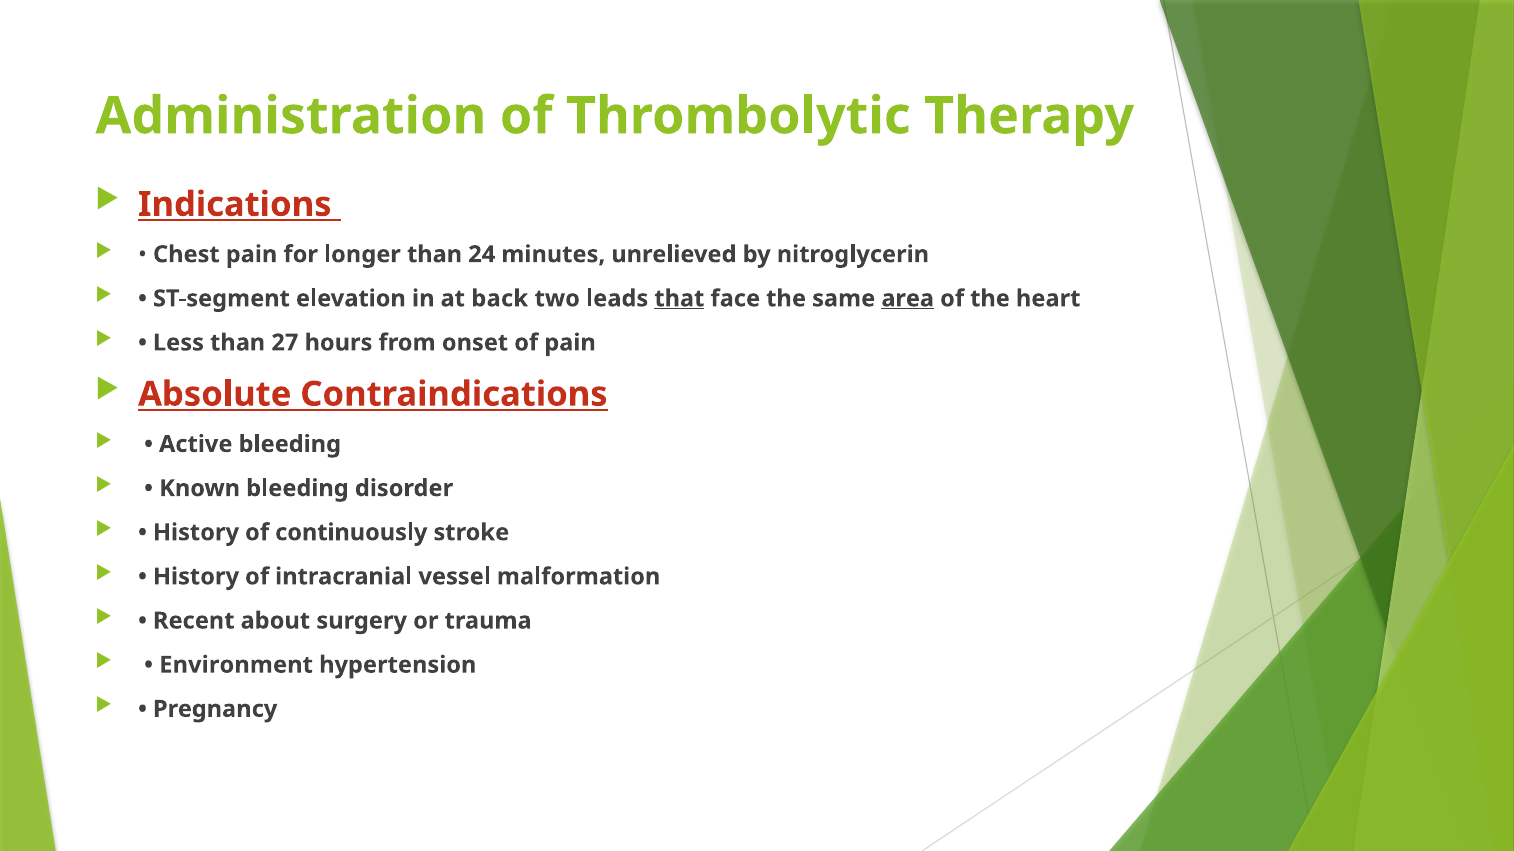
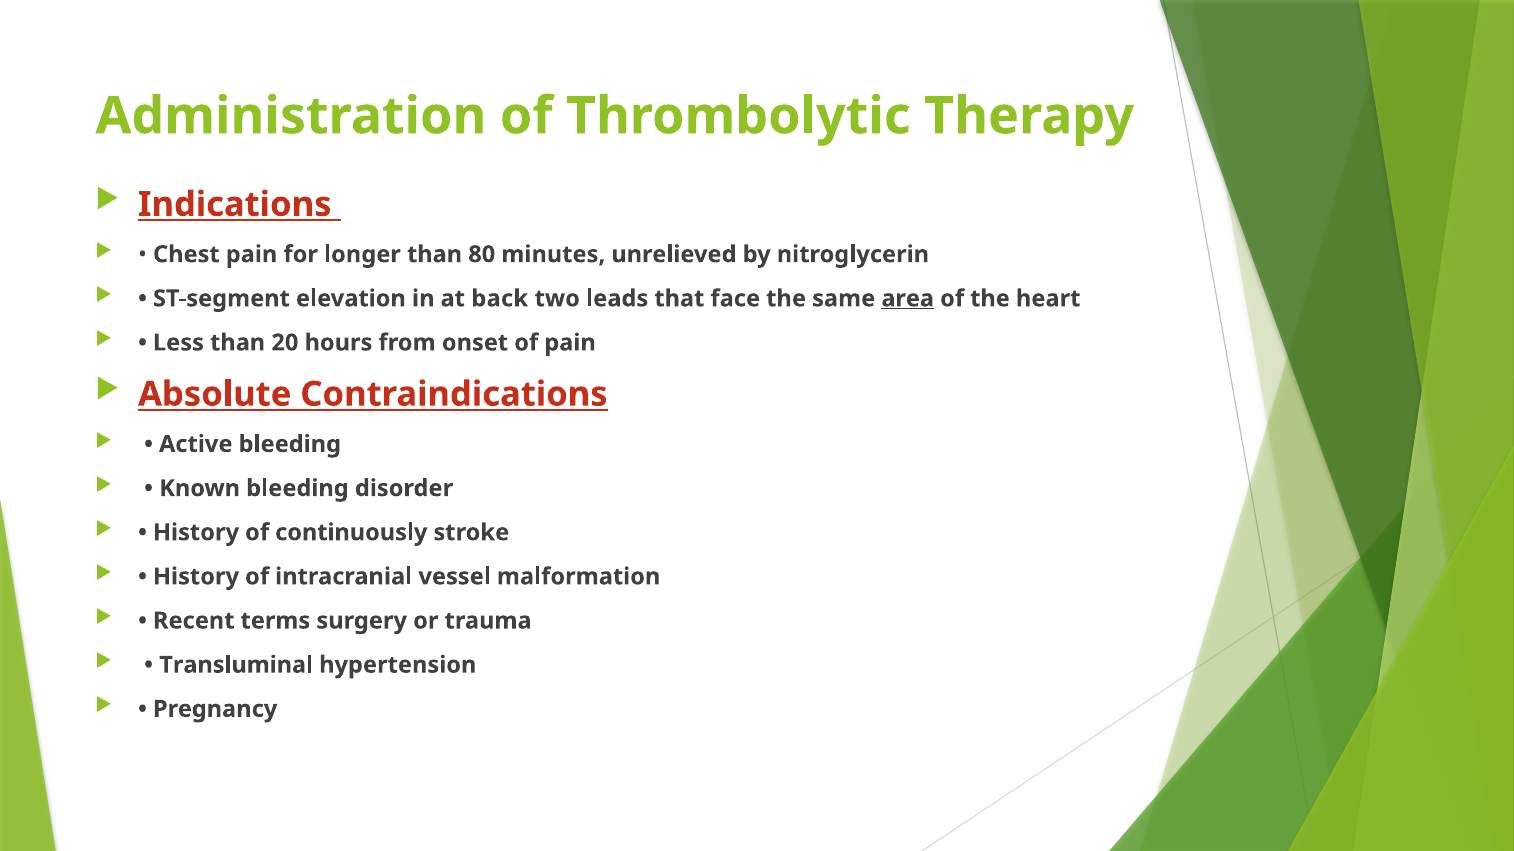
24: 24 -> 80 (482, 255)
that underline: present -> none (679, 299)
27: 27 -> 20 (285, 343)
about: about -> terms (275, 621)
Environment: Environment -> Transluminal (236, 665)
